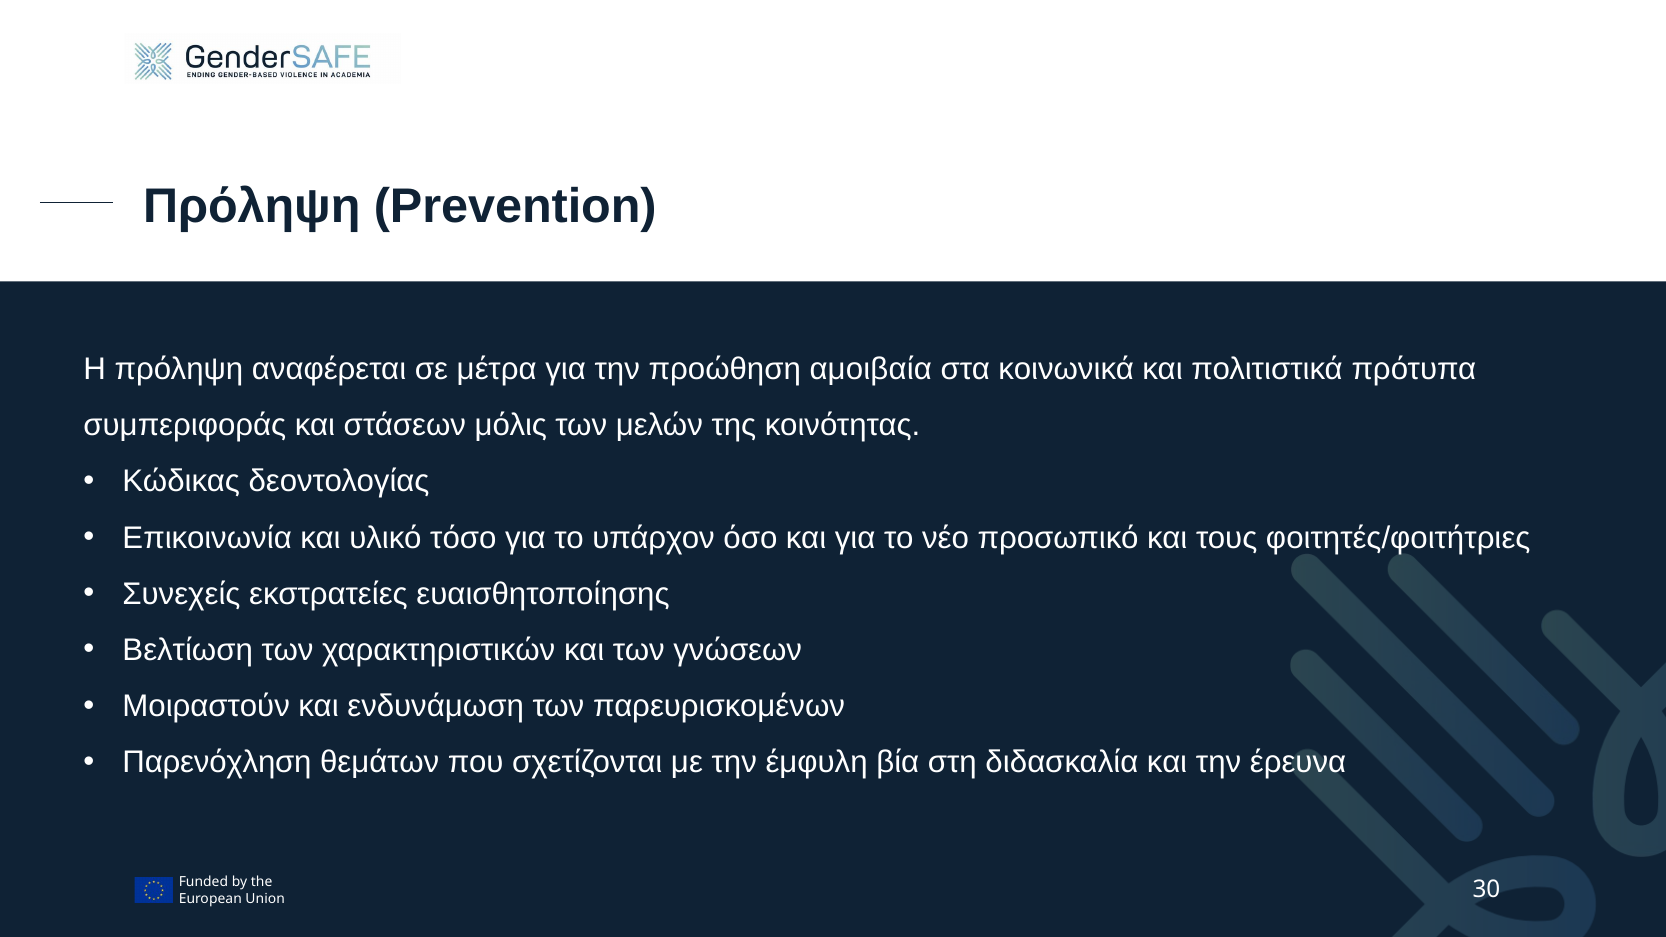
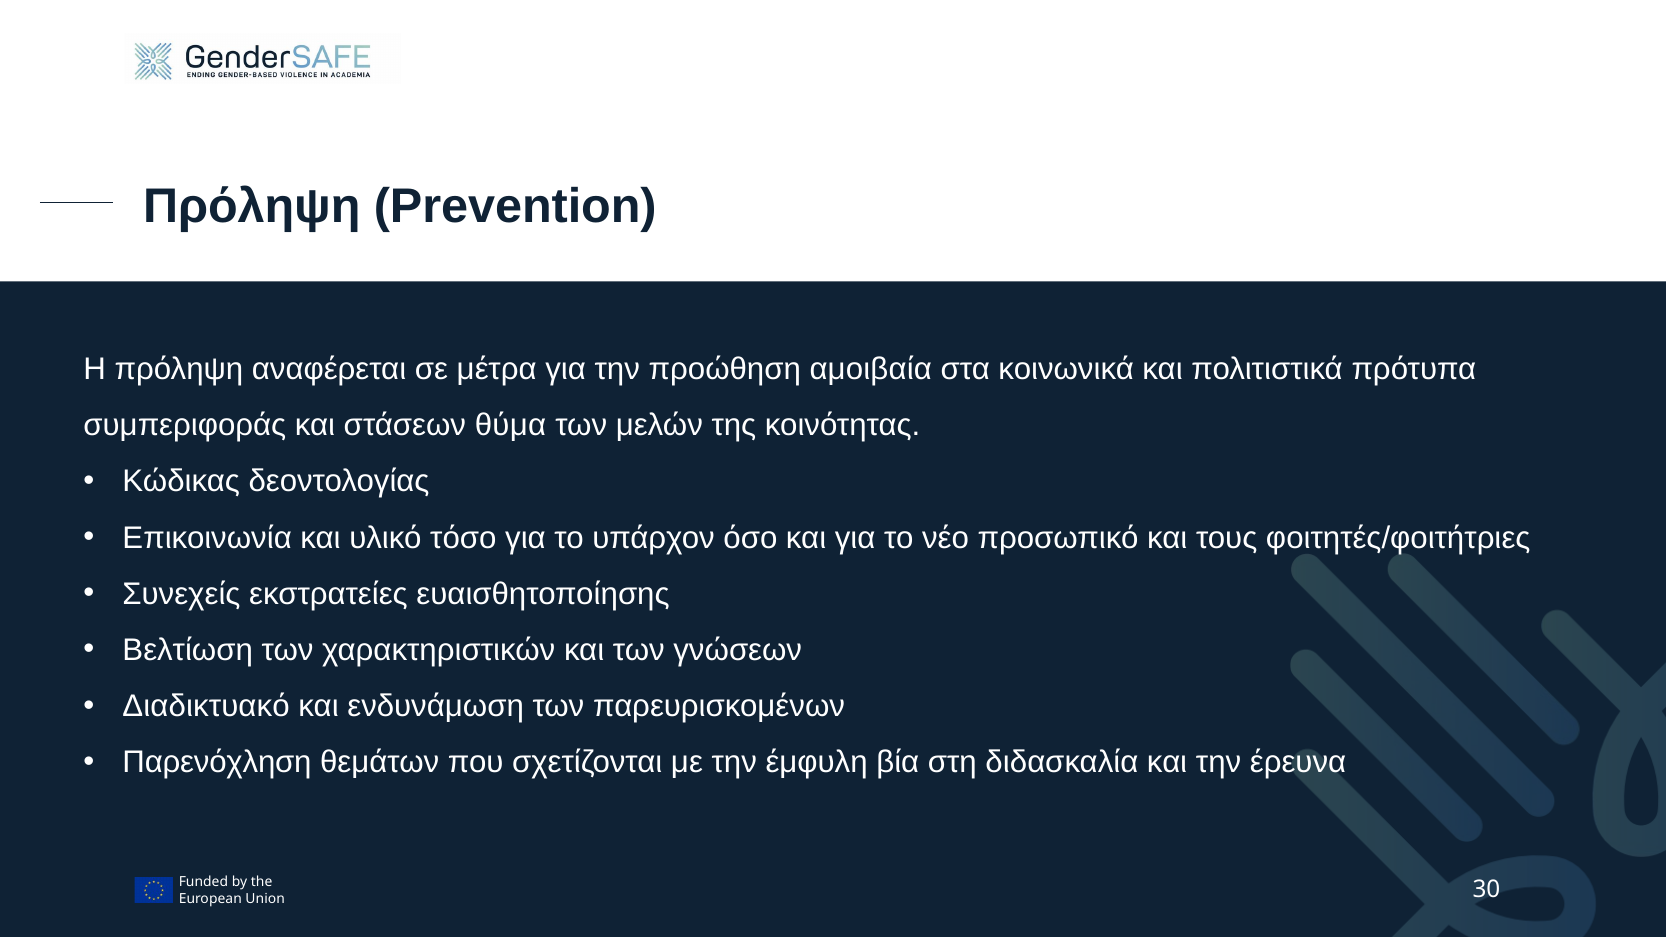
μόλις: μόλις -> θύμα (511, 425)
Μοιραστούν: Μοιραστούν -> Διαδικτυακό (206, 707)
